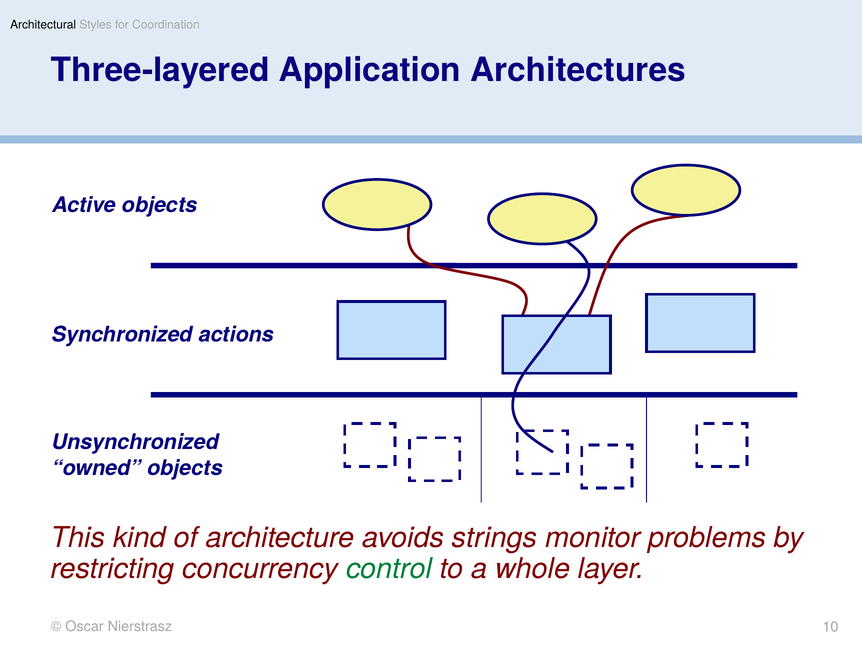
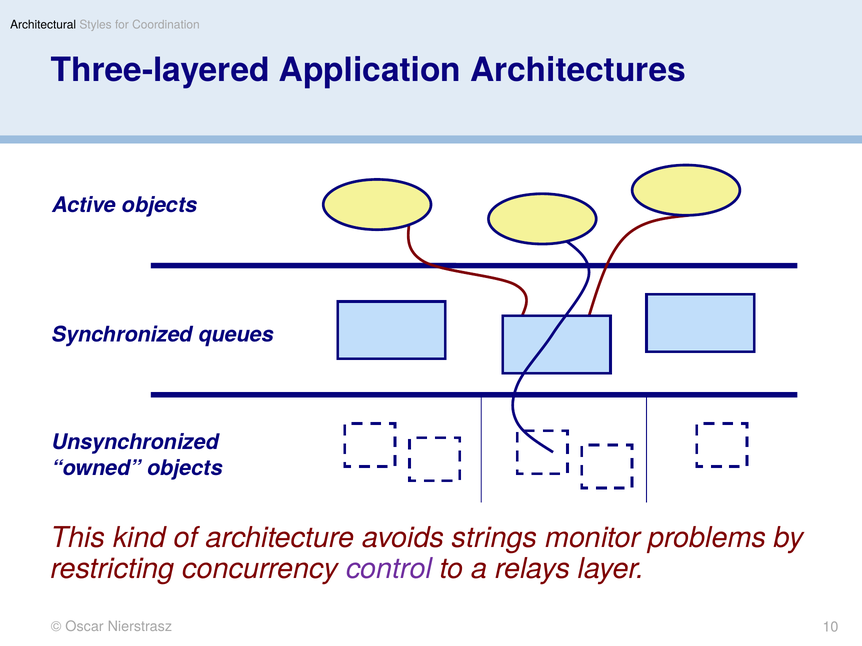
actions: actions -> queues (236, 335)
control colour: green -> purple (389, 569)
whole: whole -> relays (533, 569)
